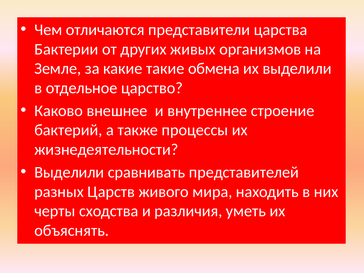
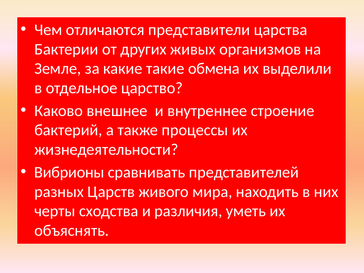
Выделили: Выделили -> Вибрионы (69, 172)
